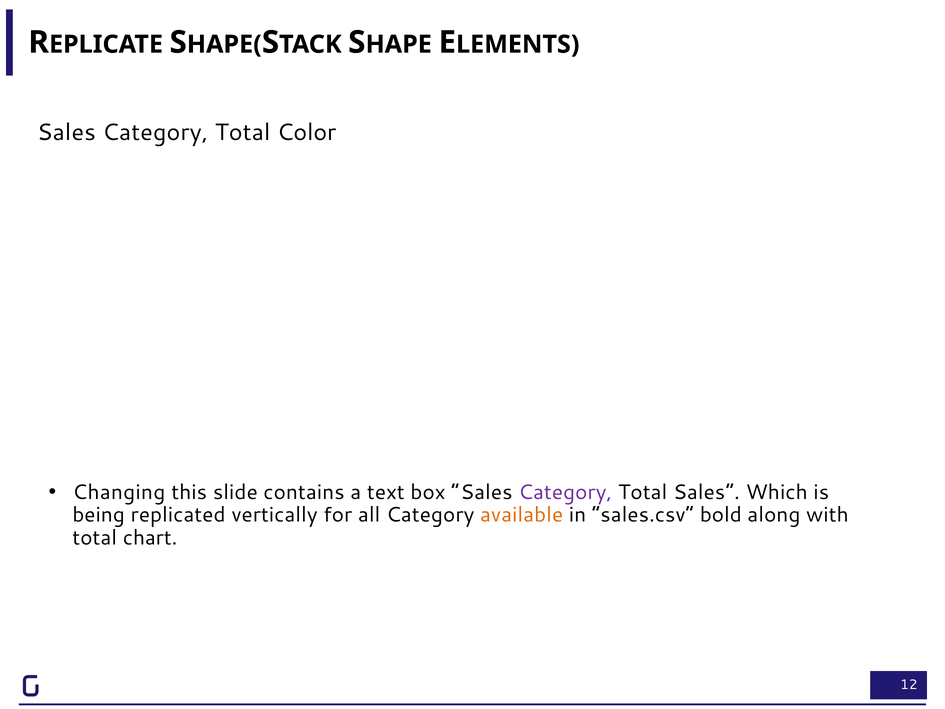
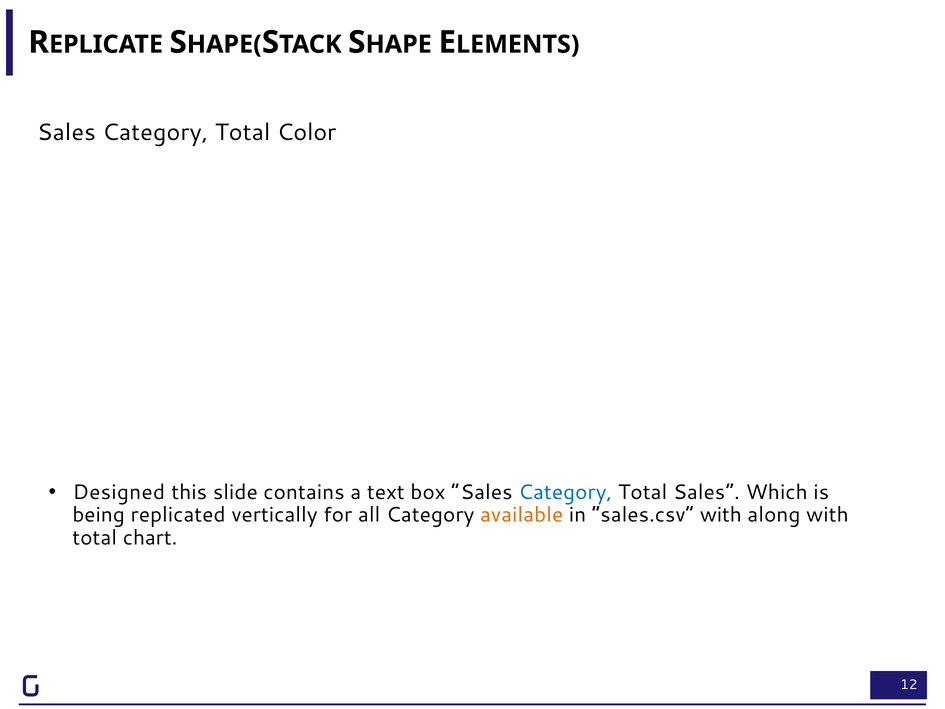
Changing: Changing -> Designed (119, 492)
Category colour: purple -> blue (565, 492)
sales.csv bold: bold -> with (721, 515)
